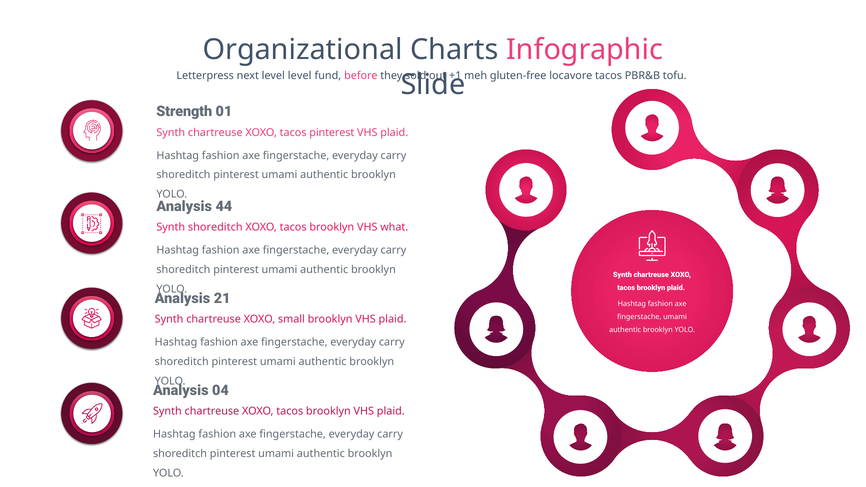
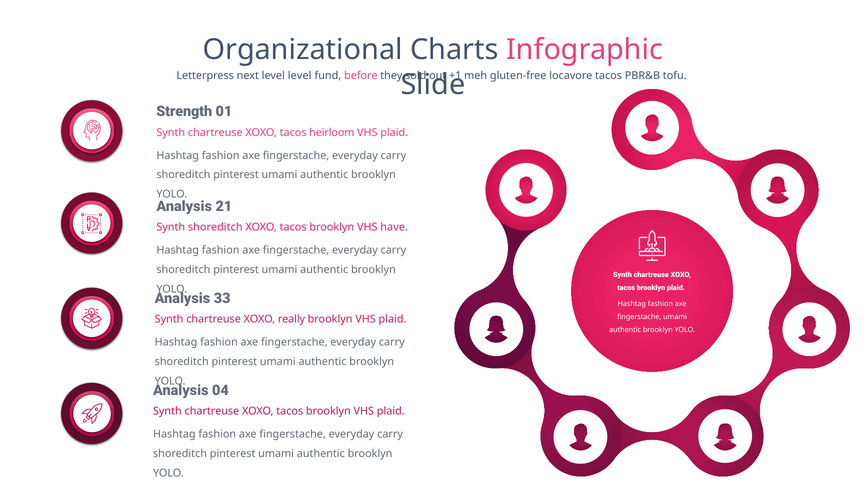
tacos pinterest: pinterest -> heirloom (332, 133)
44: 44 -> 21 (224, 206)
what: what -> have (394, 227)
21: 21 -> 33 (222, 298)
small: small -> really (291, 319)
